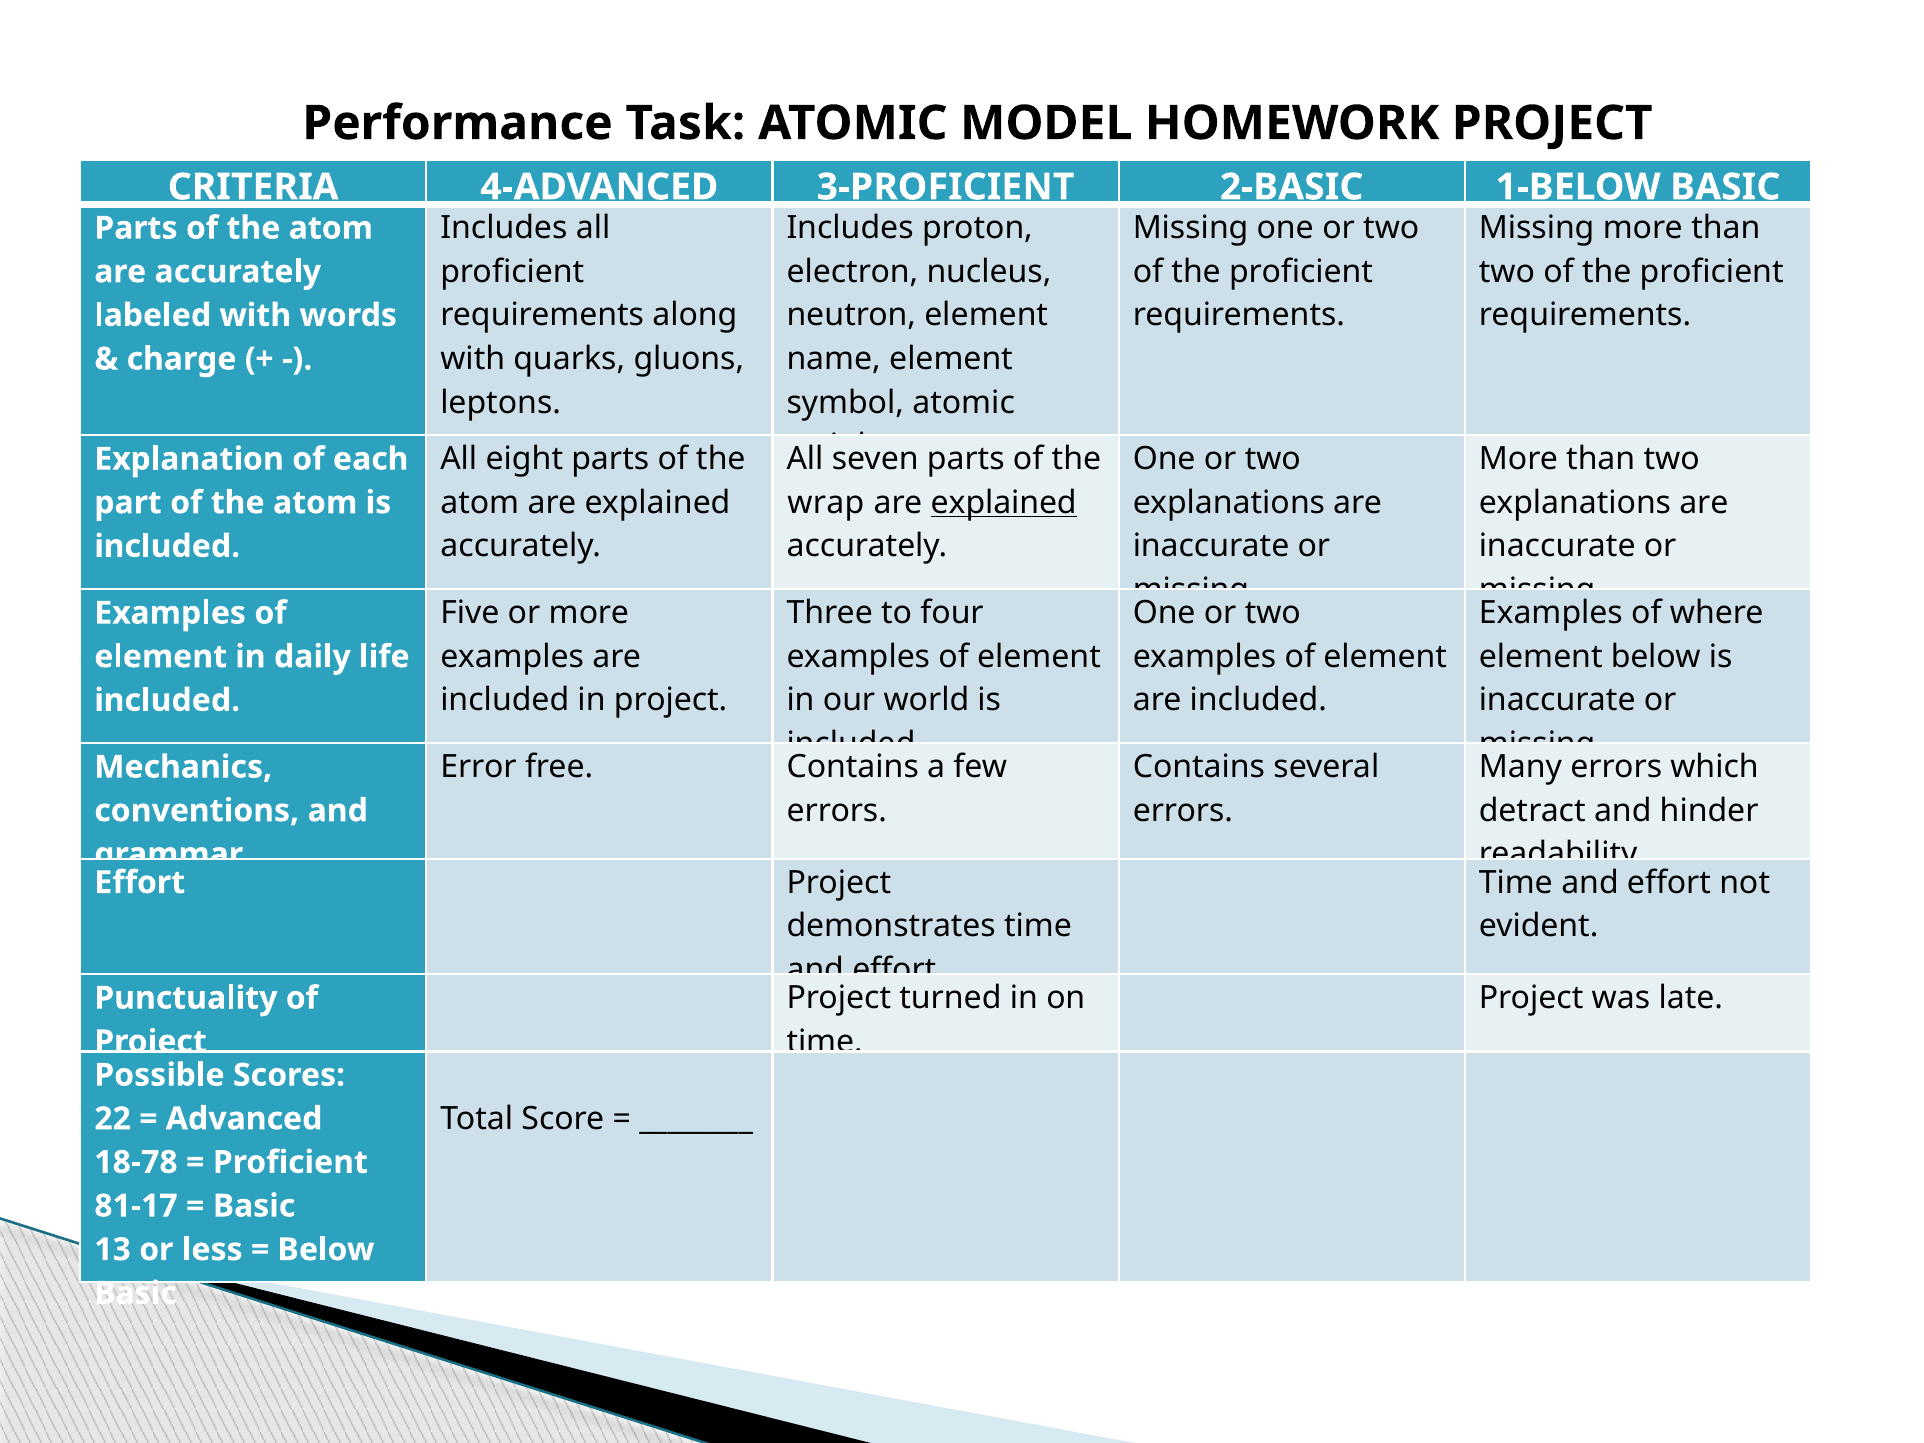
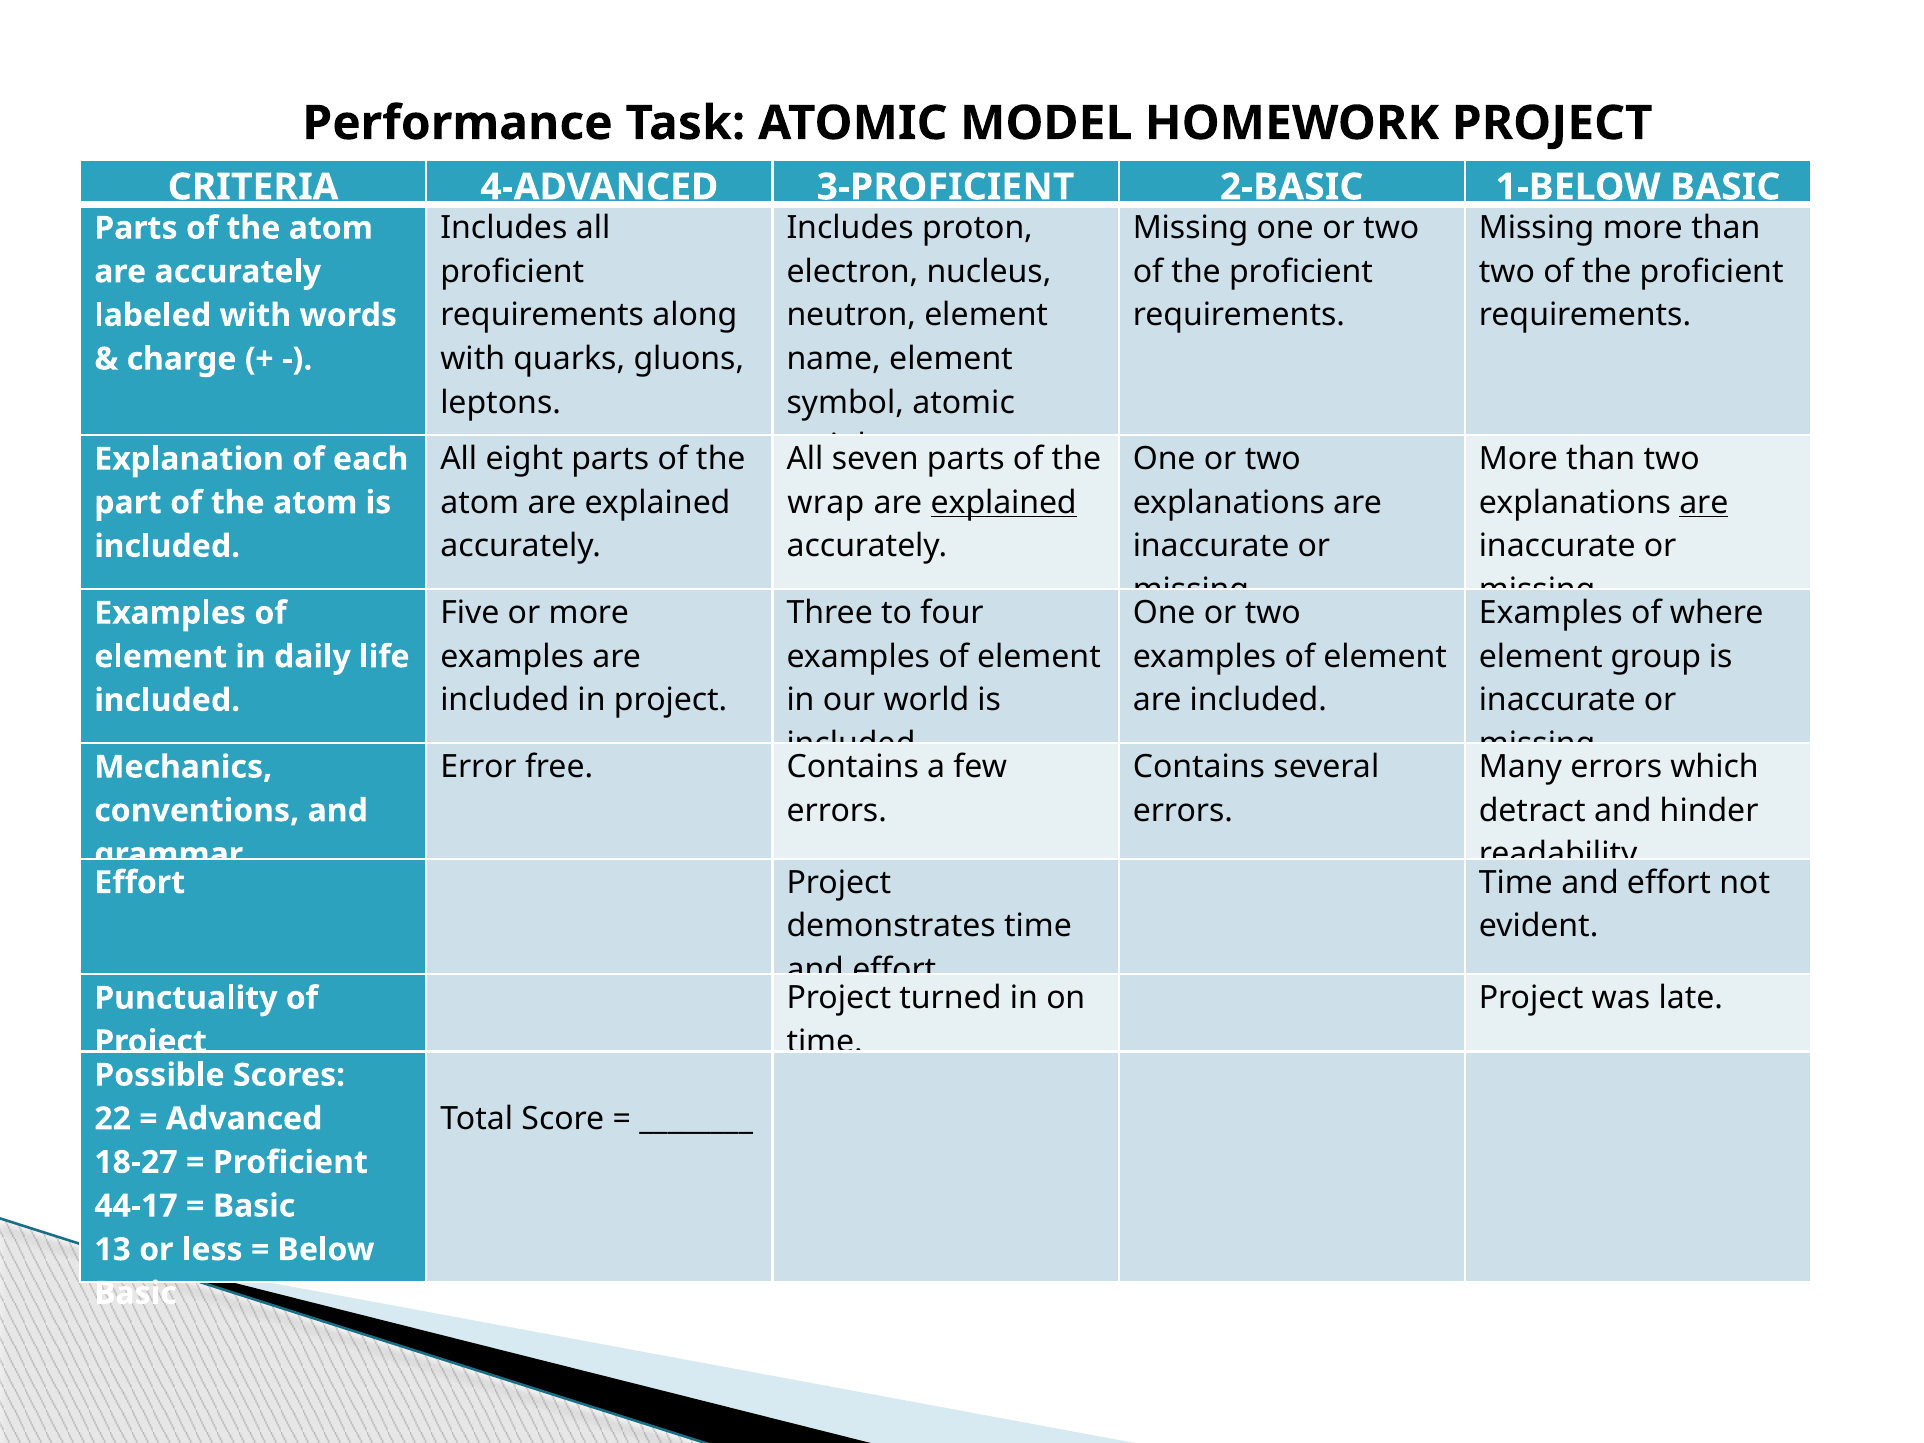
are underline: none -> present (1704, 503)
element below: below -> group (1656, 657)
18-78: 18-78 -> 18-27 (136, 1162)
81-17: 81-17 -> 44-17 (136, 1206)
